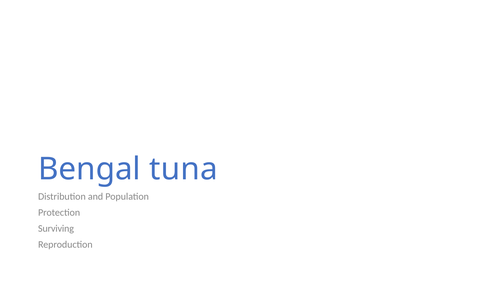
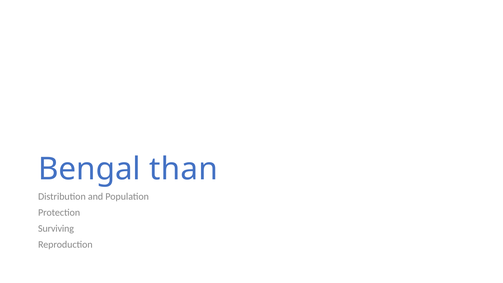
tuna: tuna -> than (184, 169)
